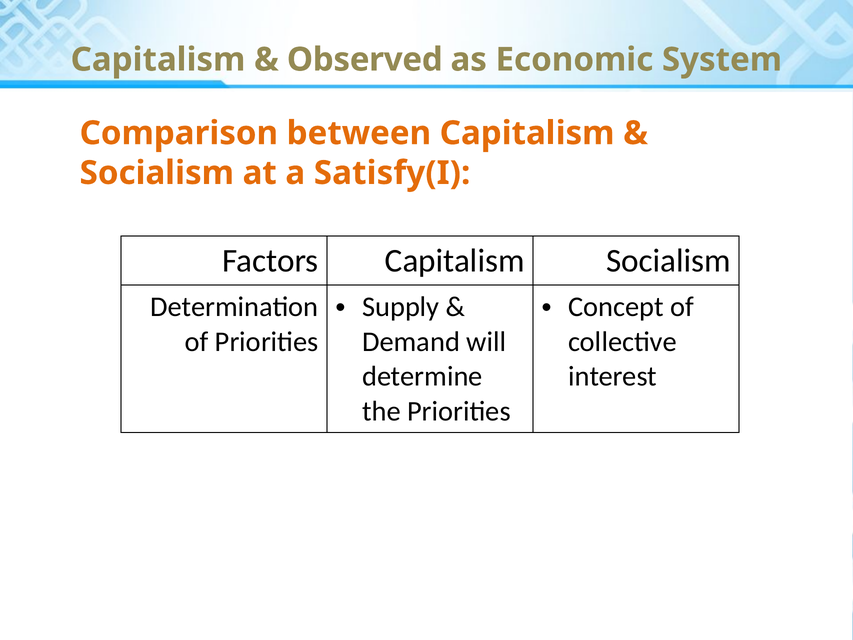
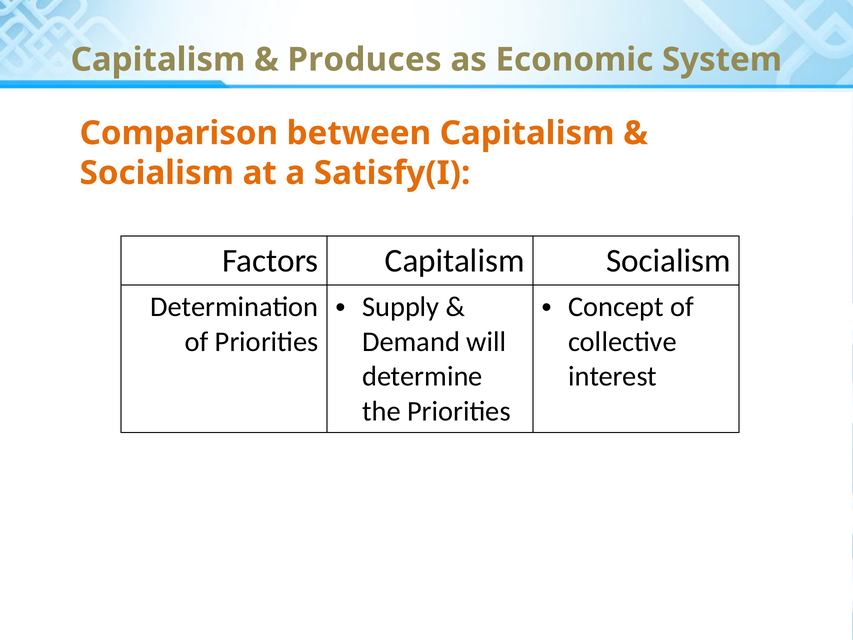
Observed: Observed -> Produces (364, 60)
